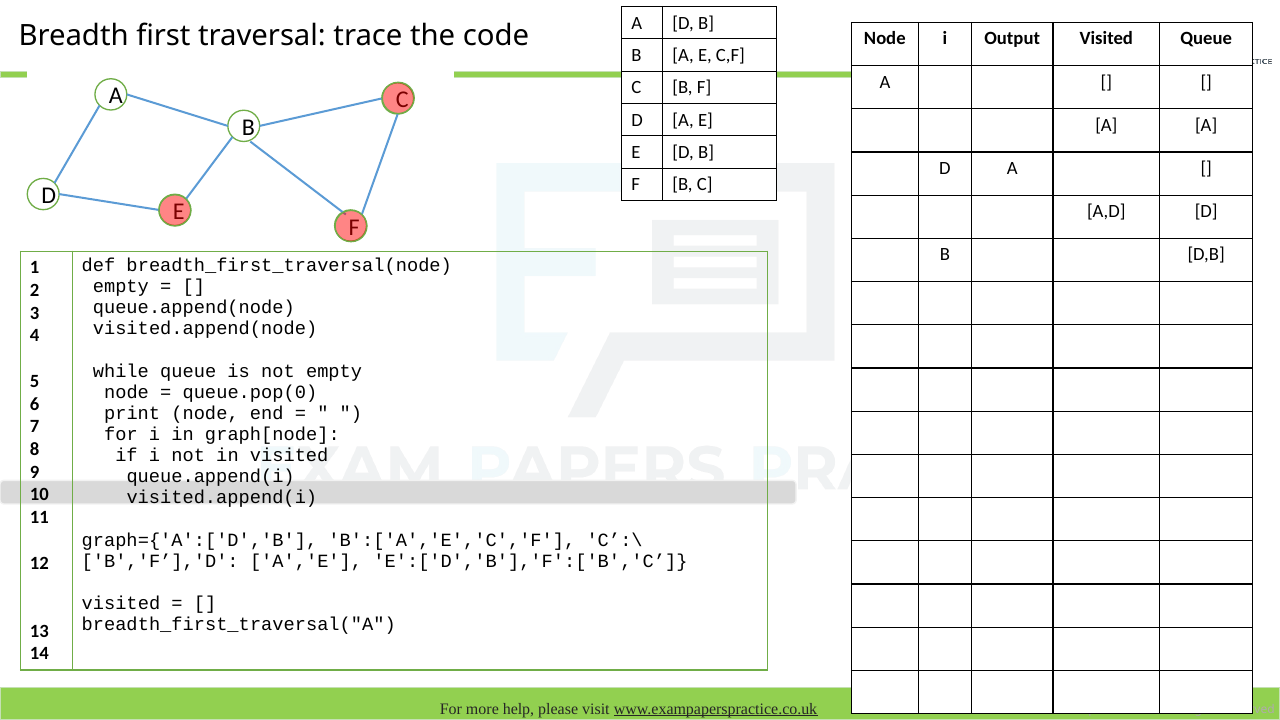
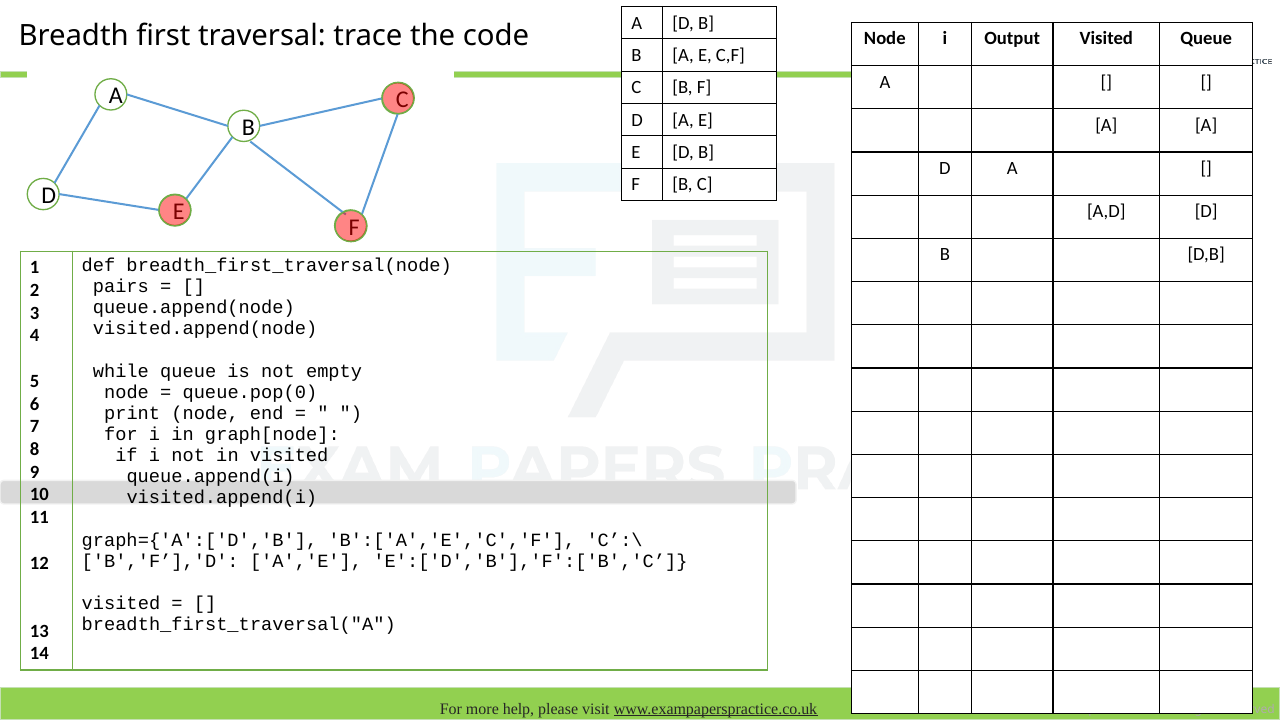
empty: empty -> pairs (121, 286)
